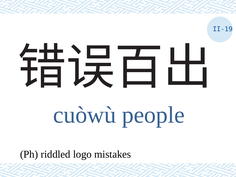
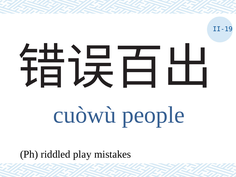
logo: logo -> play (82, 154)
